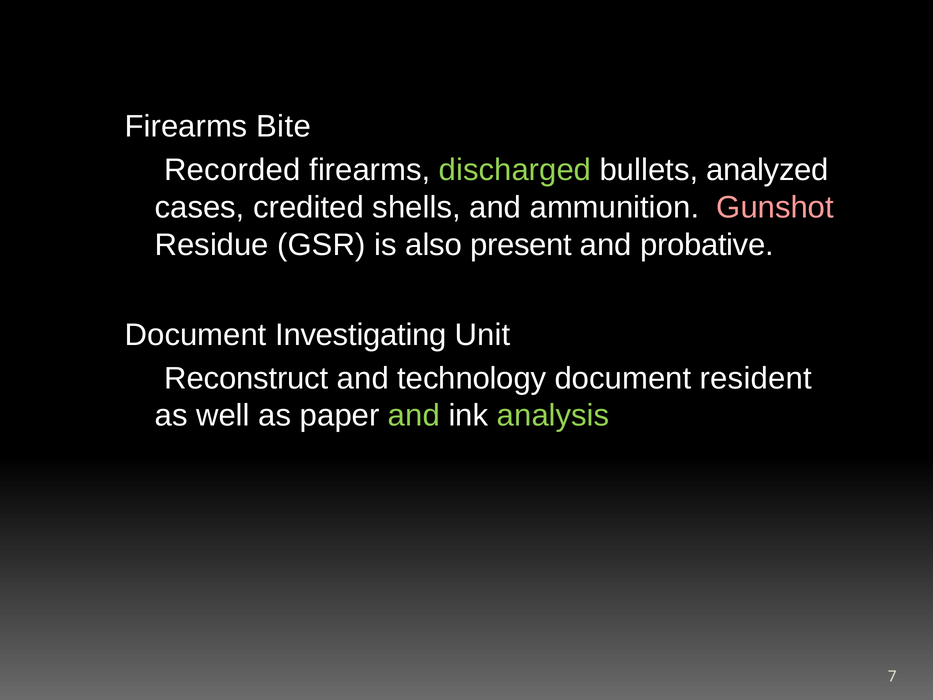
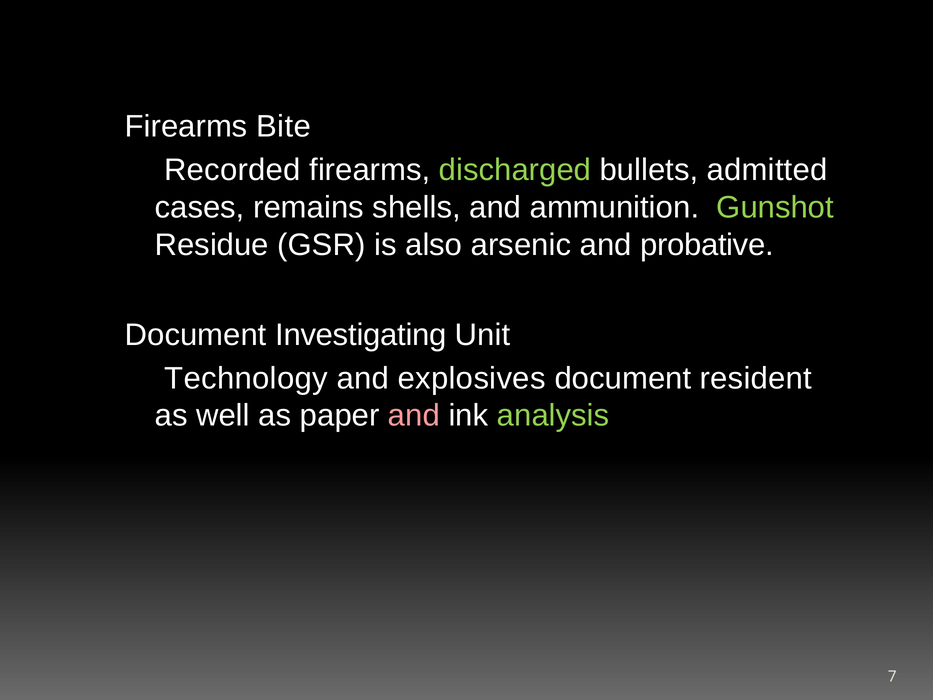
analyzed: analyzed -> admitted (767, 170)
credited: credited -> remains (309, 207)
Gunshot colour: pink -> light green (775, 207)
present: present -> arsenic (521, 245)
Reconstruct: Reconstruct -> Technology (246, 378)
technology: technology -> explosives (472, 378)
and colour: light green -> pink (414, 416)
